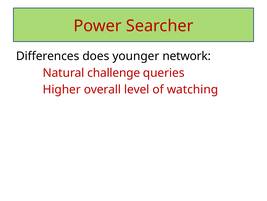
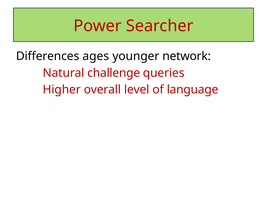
does: does -> ages (96, 56)
watching: watching -> language (193, 89)
